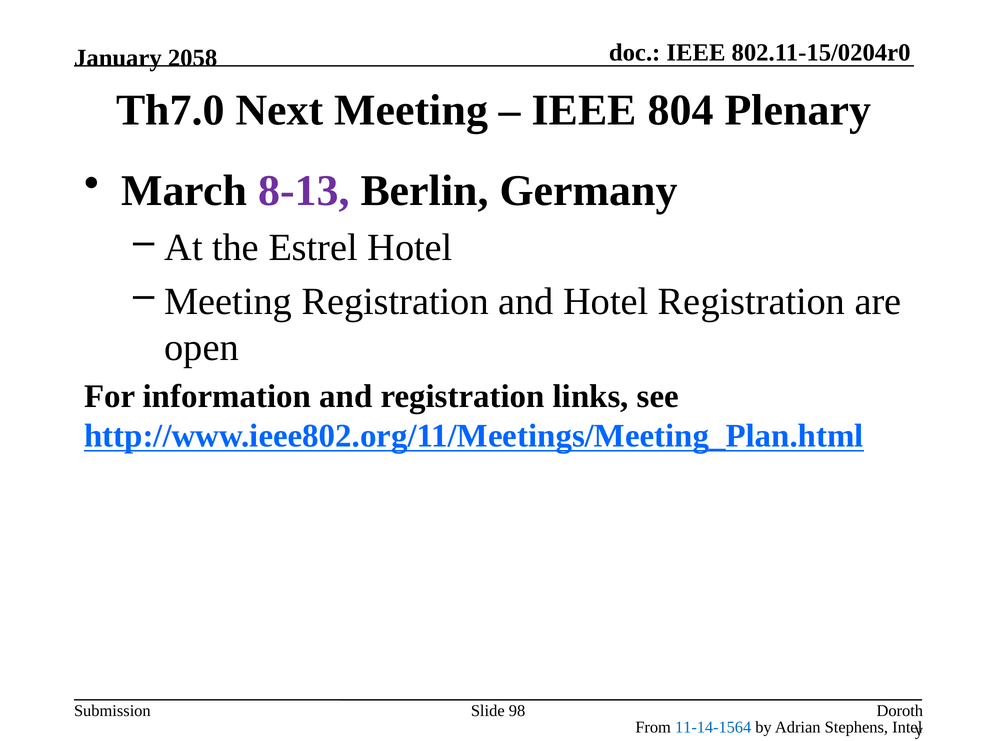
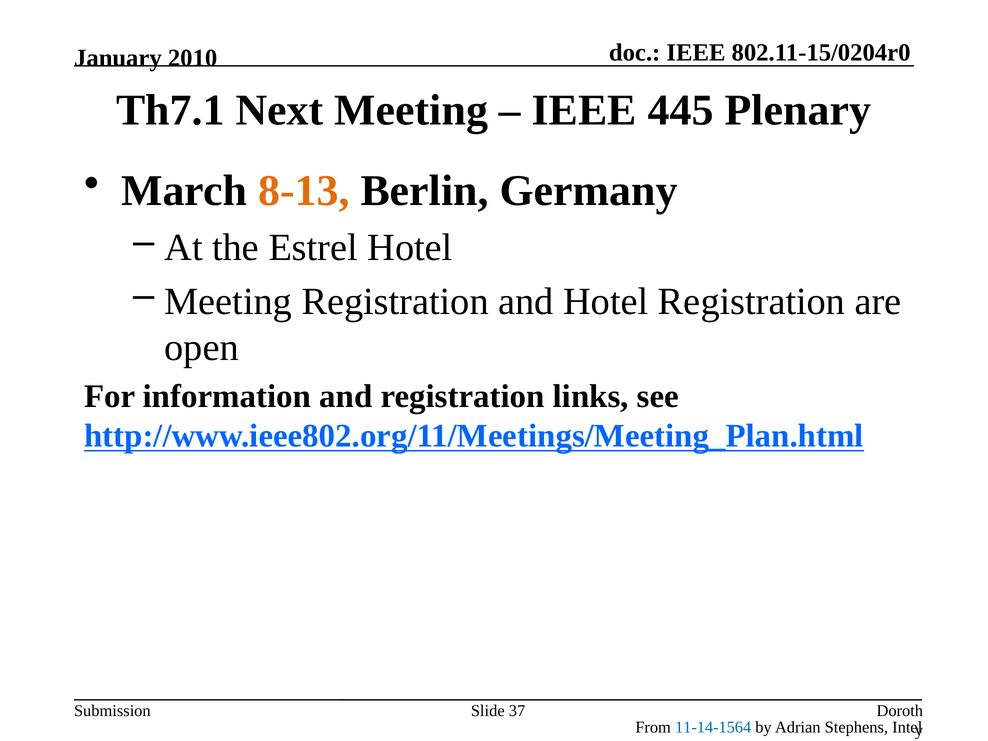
2058: 2058 -> 2010 (193, 58)
Th7.0: Th7.0 -> Th7.1 (170, 110)
804: 804 -> 445 (681, 110)
8-13 colour: purple -> orange (304, 191)
98: 98 -> 37 (517, 711)
